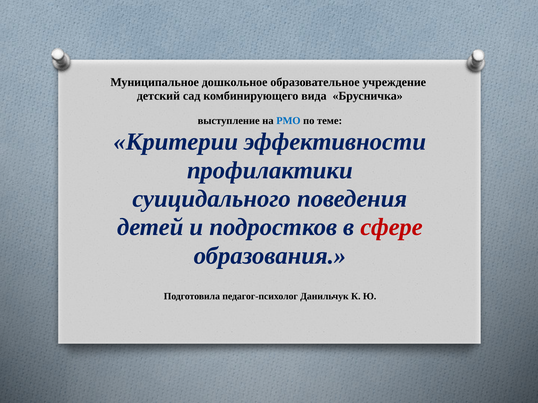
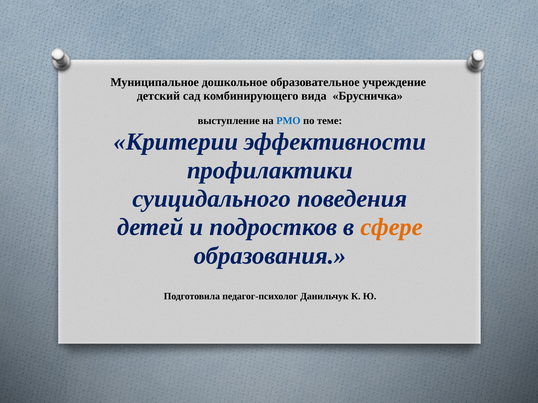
сфере colour: red -> orange (391, 227)
